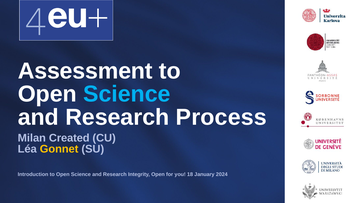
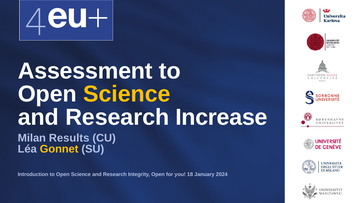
Science colour: light blue -> yellow (127, 94)
Process: Process -> Increase (221, 118)
Created: Created -> Results (69, 138)
